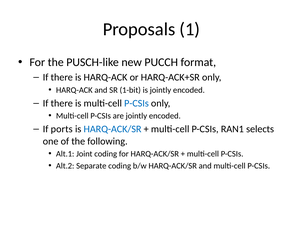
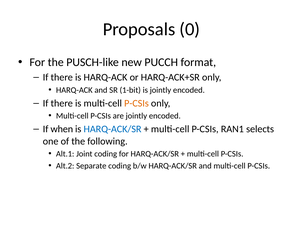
1: 1 -> 0 (190, 29)
P-CSIs colour: blue -> orange (136, 103)
ports: ports -> when (62, 129)
